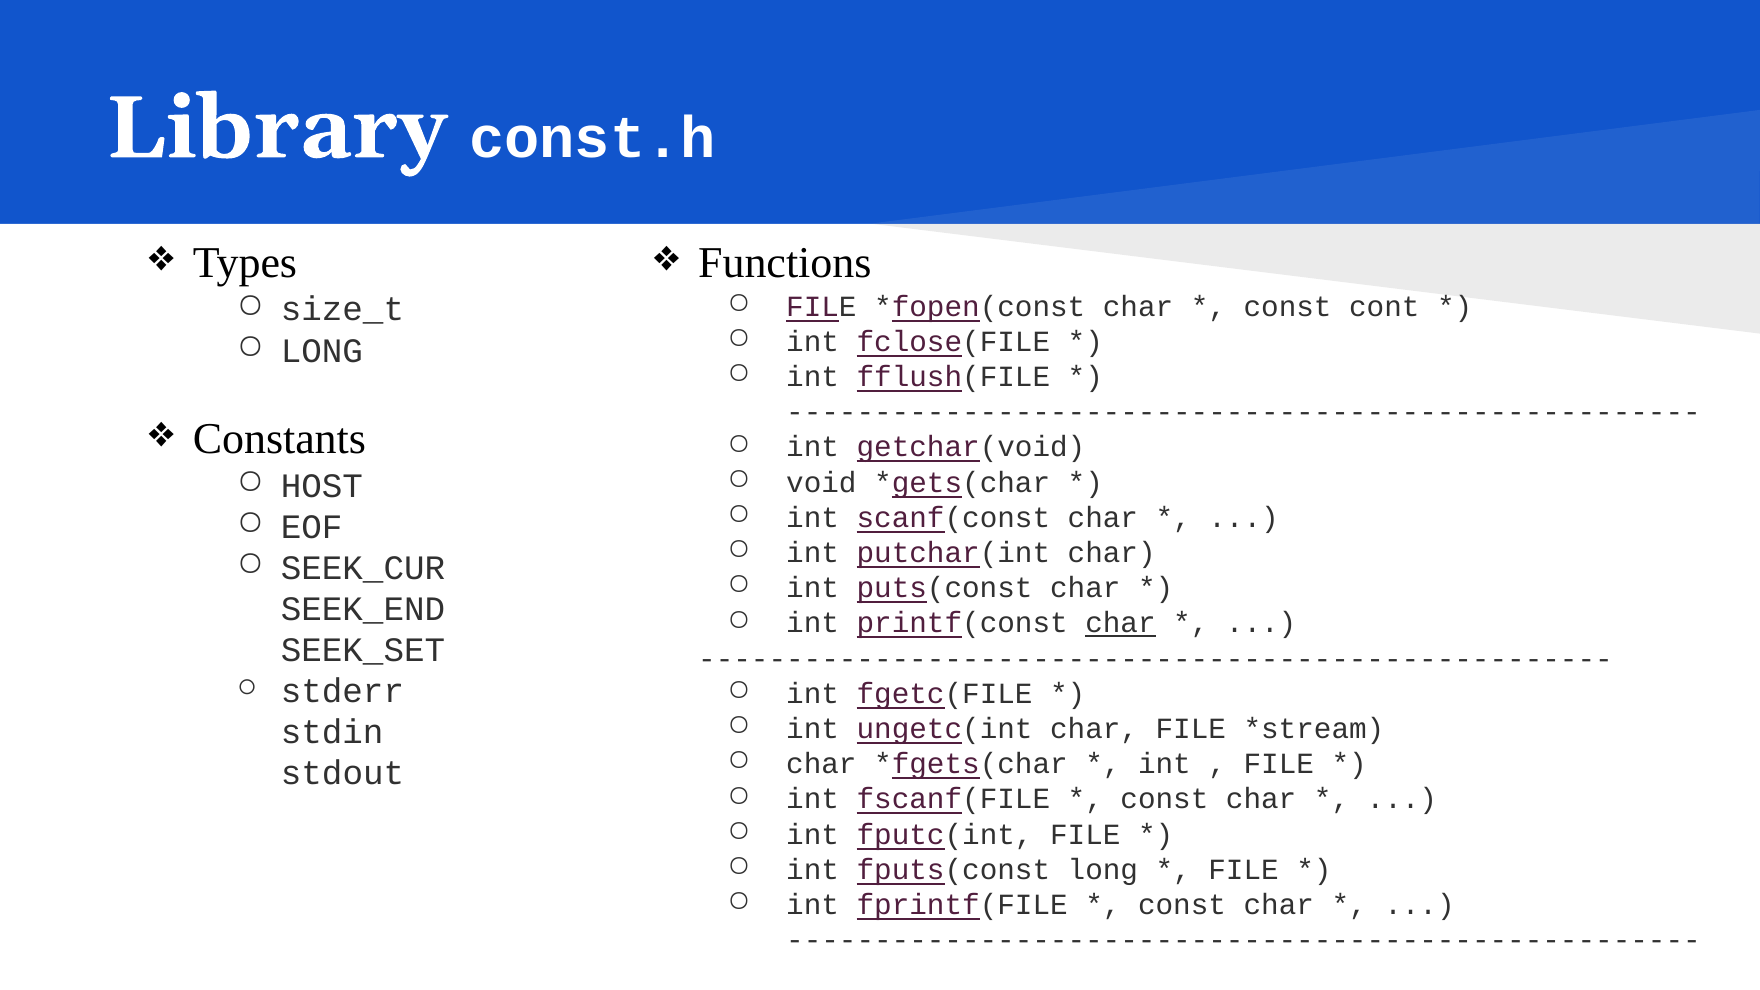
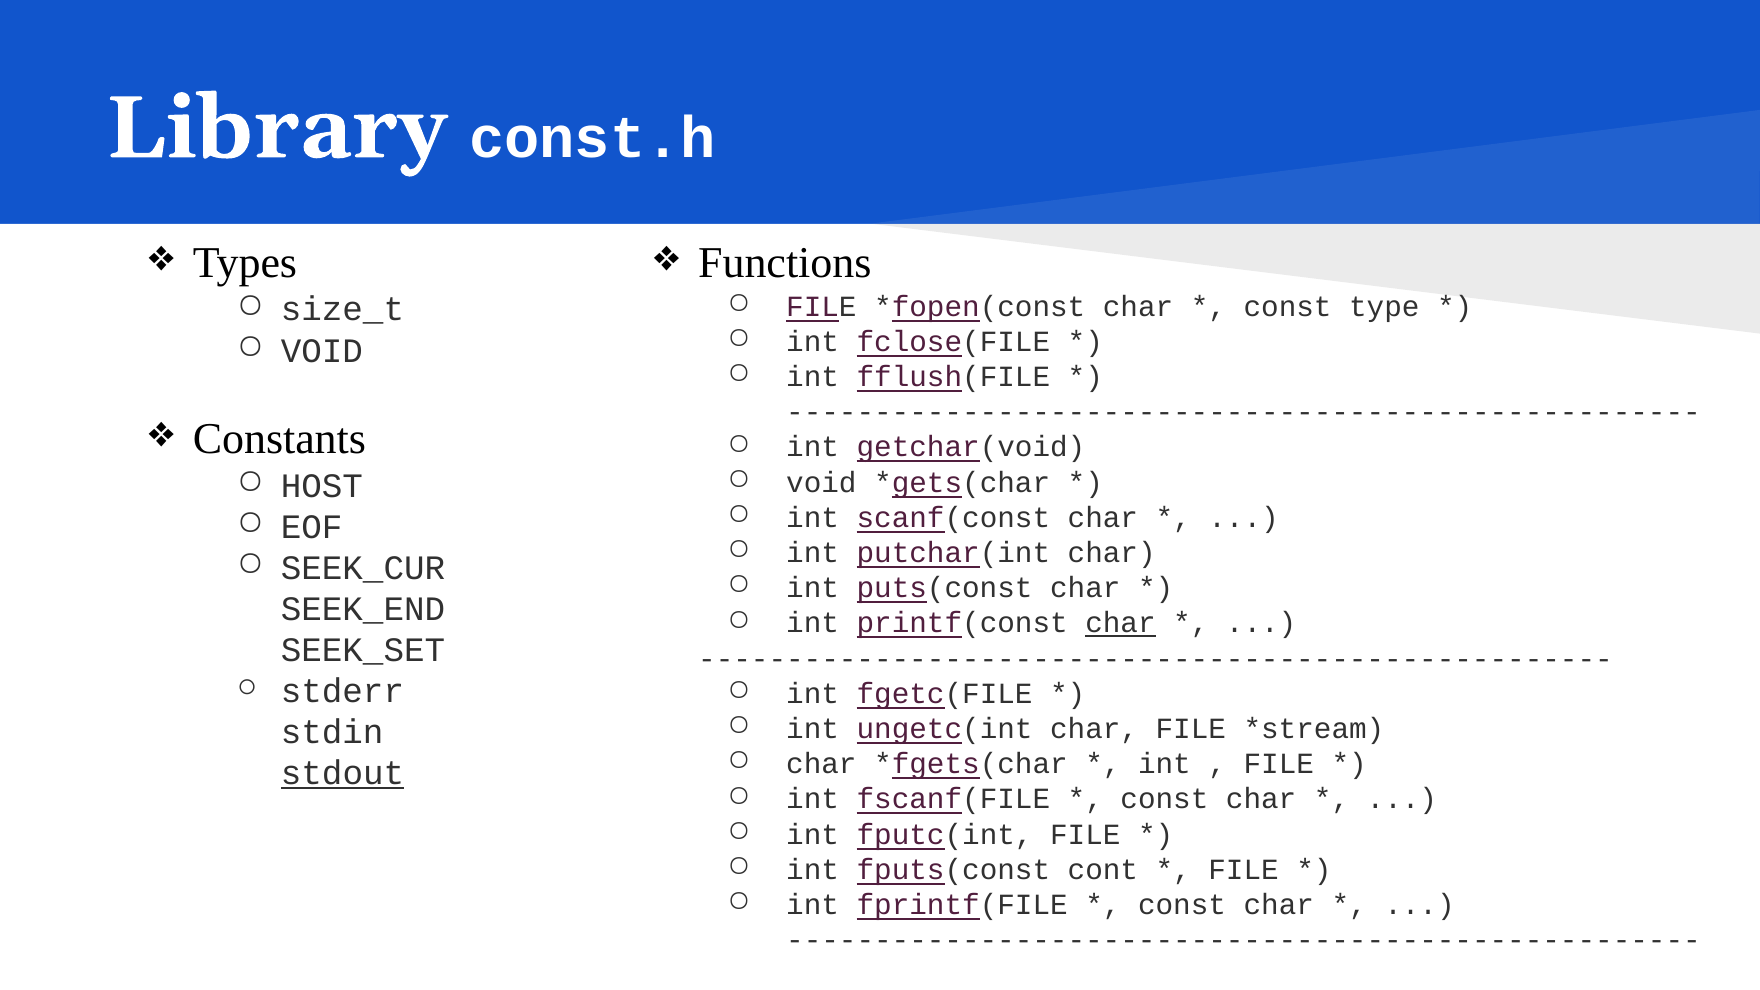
cont: cont -> type (1384, 306)
LONG: LONG -> VOID (322, 351)
stdout underline: none -> present (343, 773)
fputs(const long: long -> cont (1103, 870)
